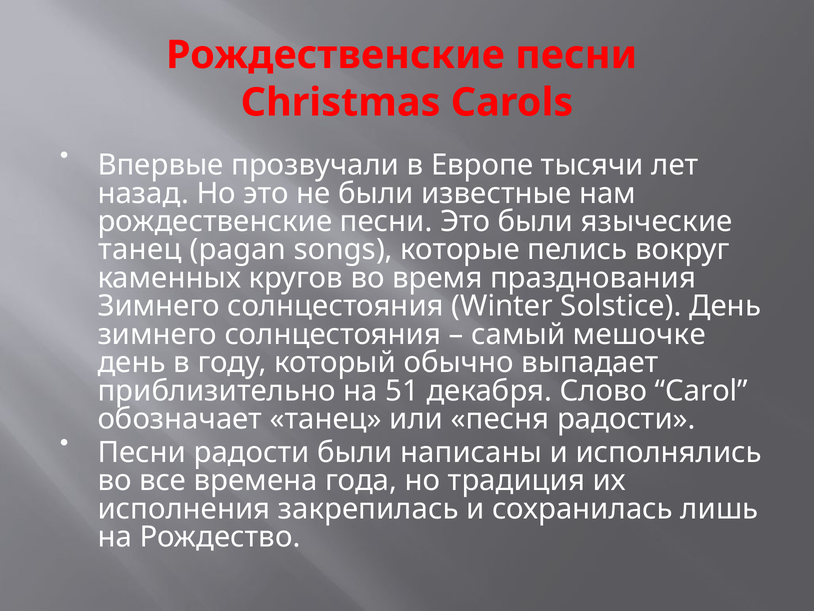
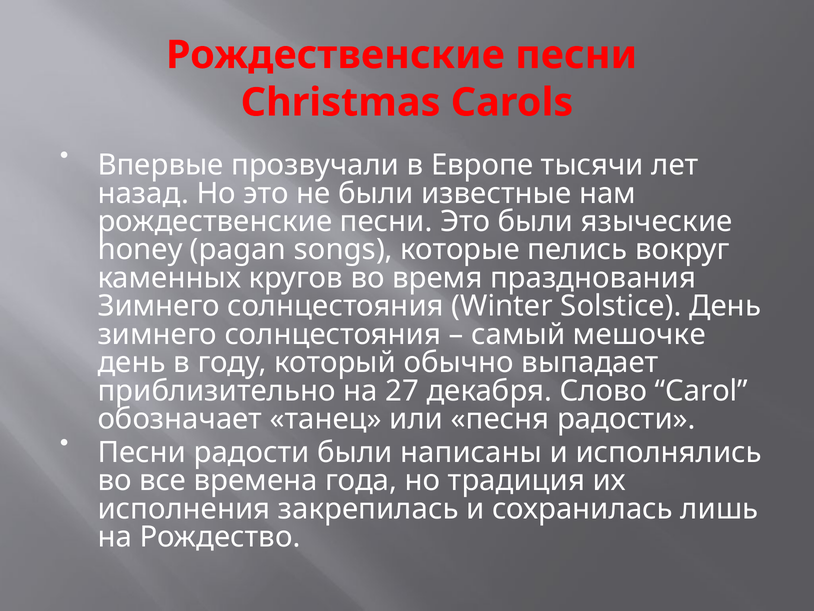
танец: танец -> honey (140, 250)
51: 51 -> 27 (402, 391)
